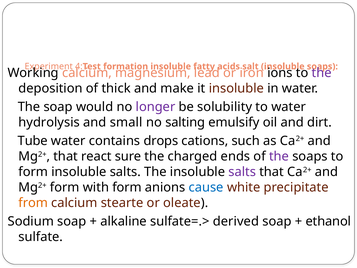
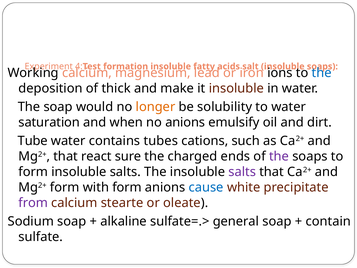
the colour: purple -> blue (322, 73)
longer colour: purple -> orange (156, 107)
hydrolysis: hydrolysis -> saturation (49, 122)
small: small -> when (126, 122)
no salting: salting -> anions (185, 122)
drops: drops -> tubes (161, 141)
from colour: orange -> purple (33, 203)
derived: derived -> general (236, 221)
ethanol: ethanol -> contain (328, 221)
